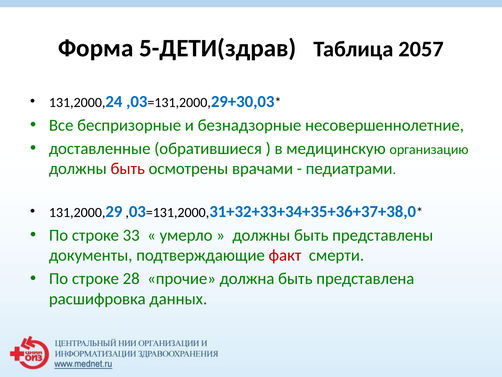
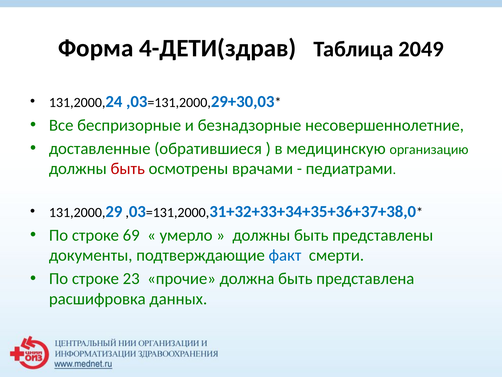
5-ДЕТИ(здрав: 5-ДЕТИ(здрав -> 4-ДЕТИ(здрав (218, 48)
2057: 2057 -> 2049 (421, 49)
33: 33 -> 69 (131, 235)
факт colour: red -> blue (285, 255)
28: 28 -> 23 (131, 278)
